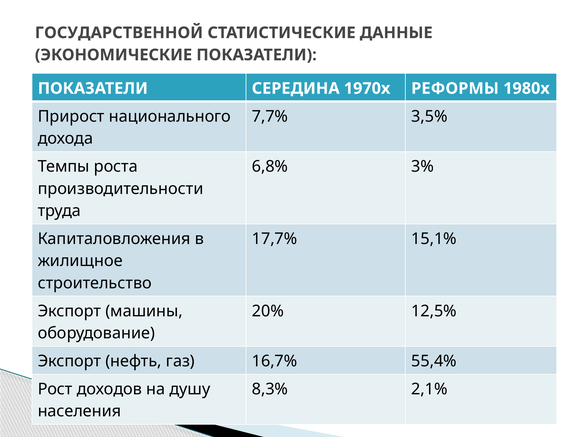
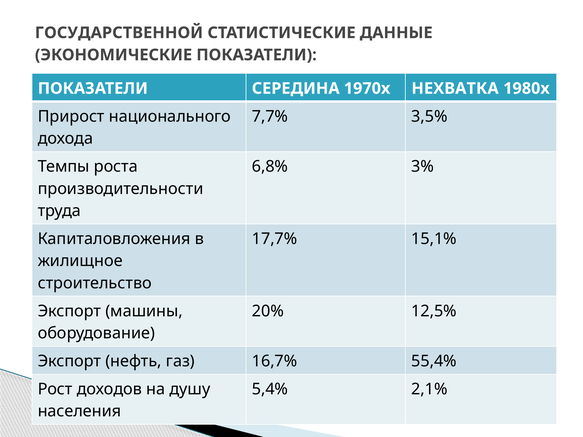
РЕФОРМЫ: РЕФОРМЫ -> НЕХВАТКА (455, 88)
8,3%: 8,3% -> 5,4% (270, 389)
